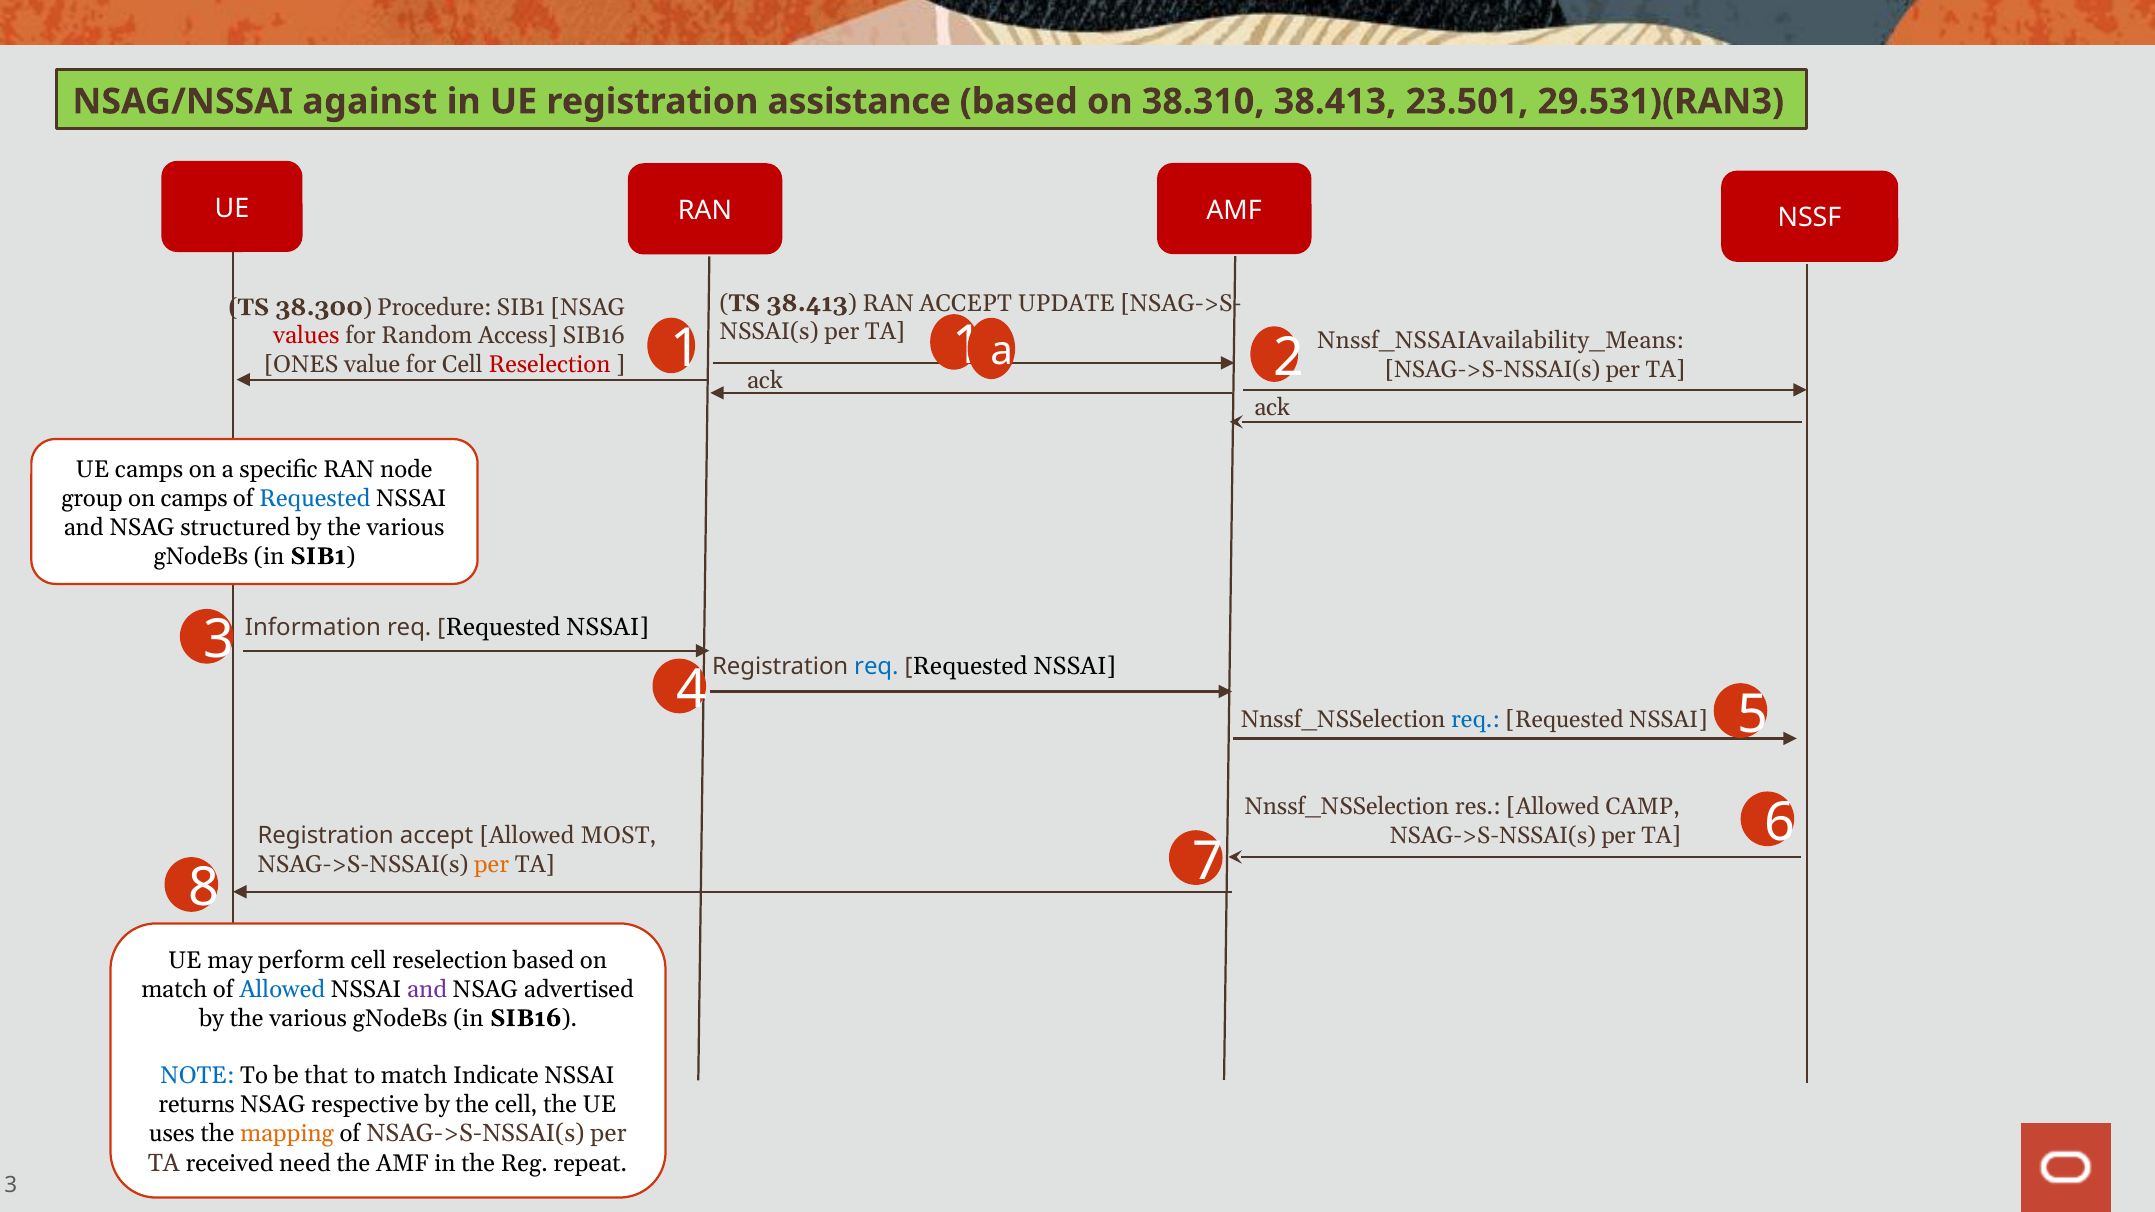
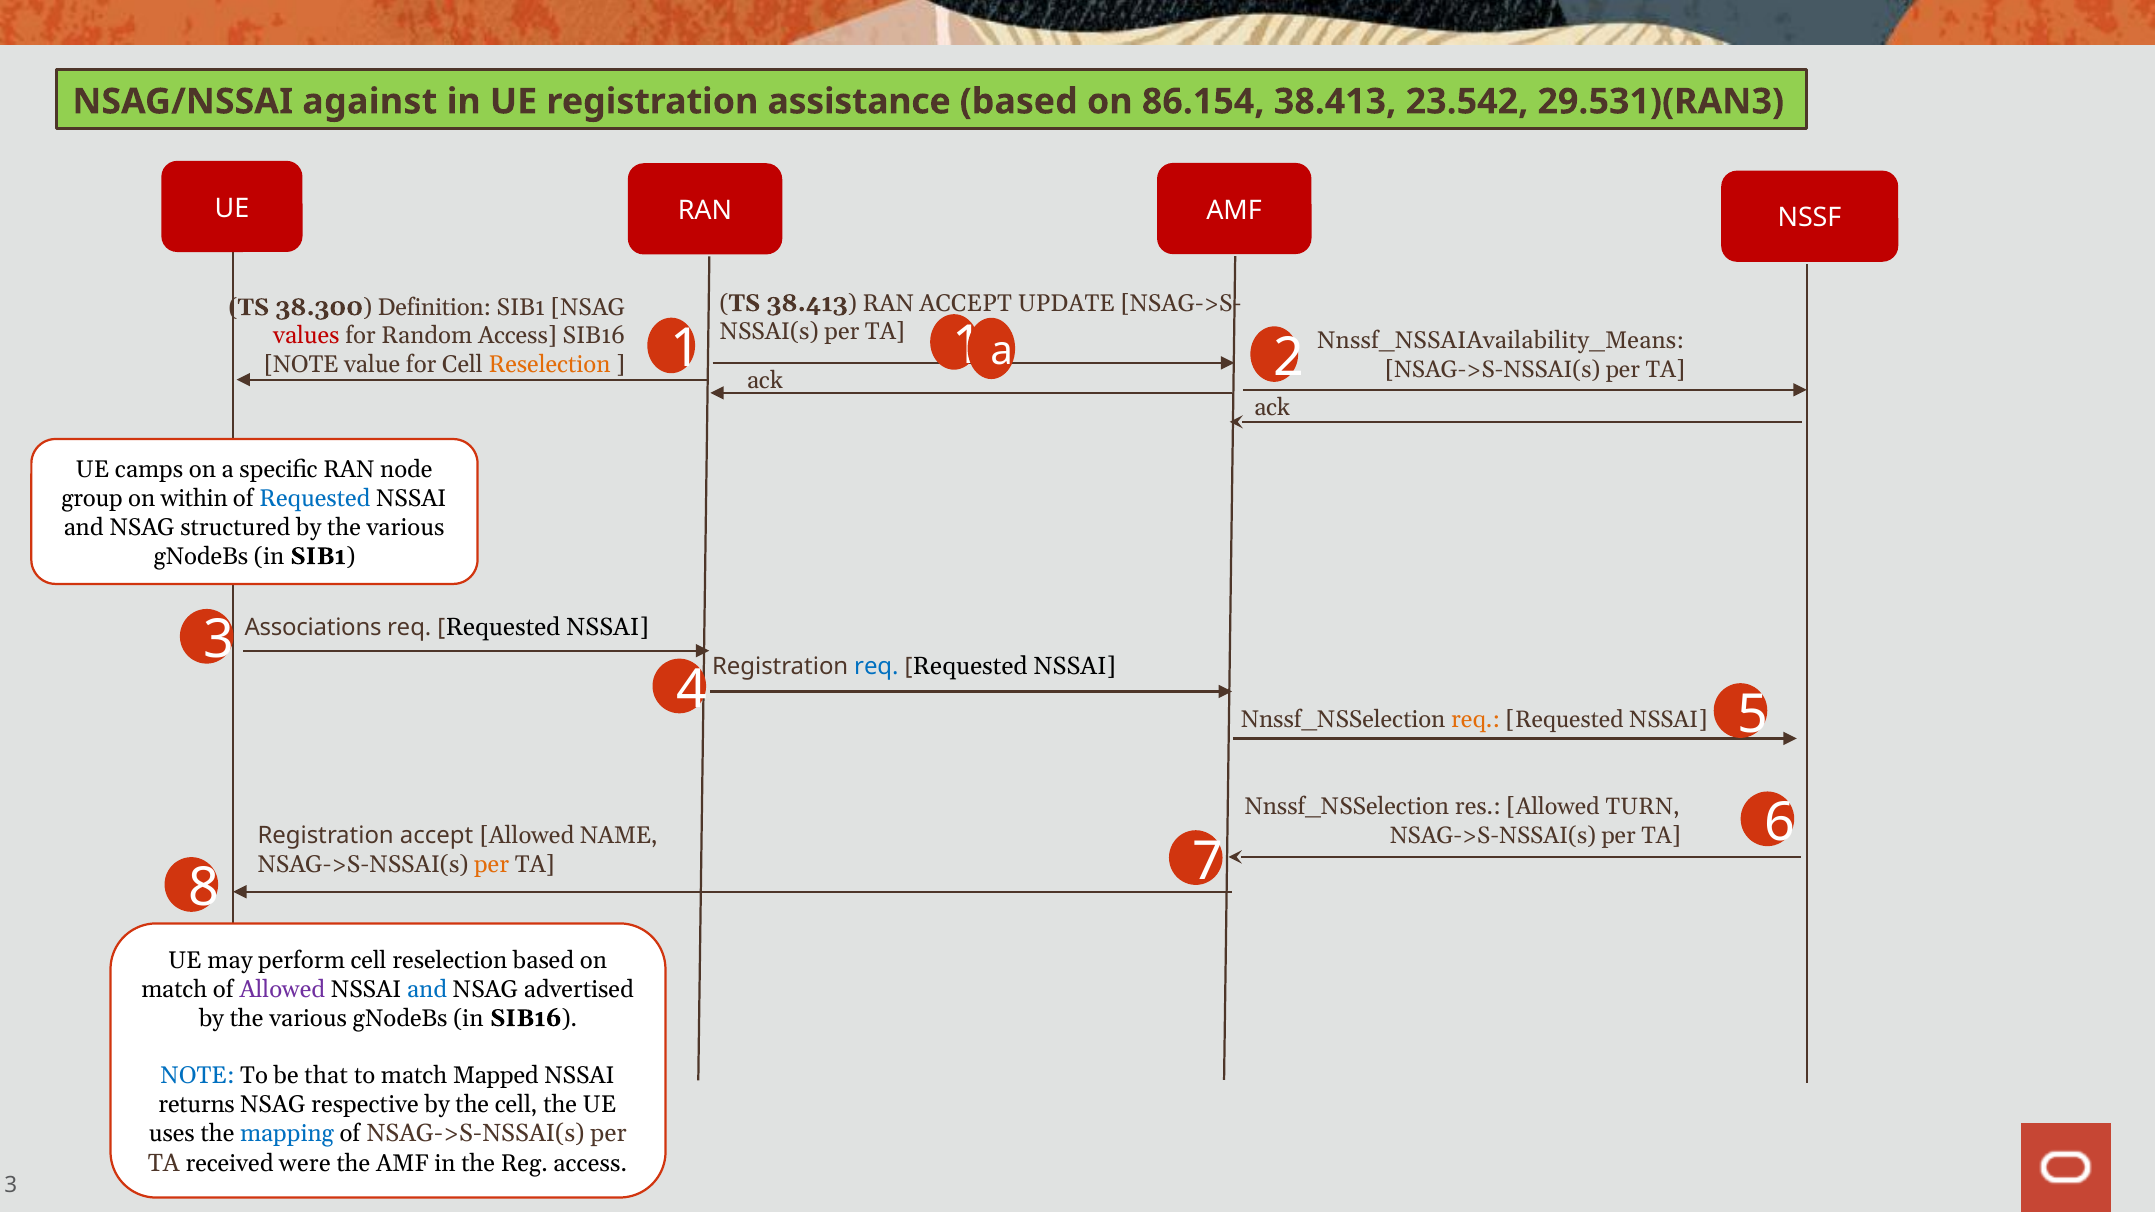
38.310: 38.310 -> 86.154 (1203, 102)
23.501: 23.501 -> 23.542 (1467, 102)
Procedure: Procedure -> Definition (434, 307)
ONES: ONES -> NOTE (301, 365)
Reselection colour: red -> orange (549, 365)
on camps: camps -> within (194, 499)
Information: Information -> Associations (313, 627)
req colour: blue -> orange (1476, 719)
CAMP: CAMP -> TURN (1643, 807)
MOST: MOST -> NAME (619, 836)
Allowed colour: blue -> purple (282, 990)
and colour: purple -> blue (427, 990)
Indicate: Indicate -> Mapped (496, 1076)
mapping colour: orange -> blue (287, 1134)
need: need -> were (305, 1163)
Reg repeat: repeat -> access (590, 1163)
